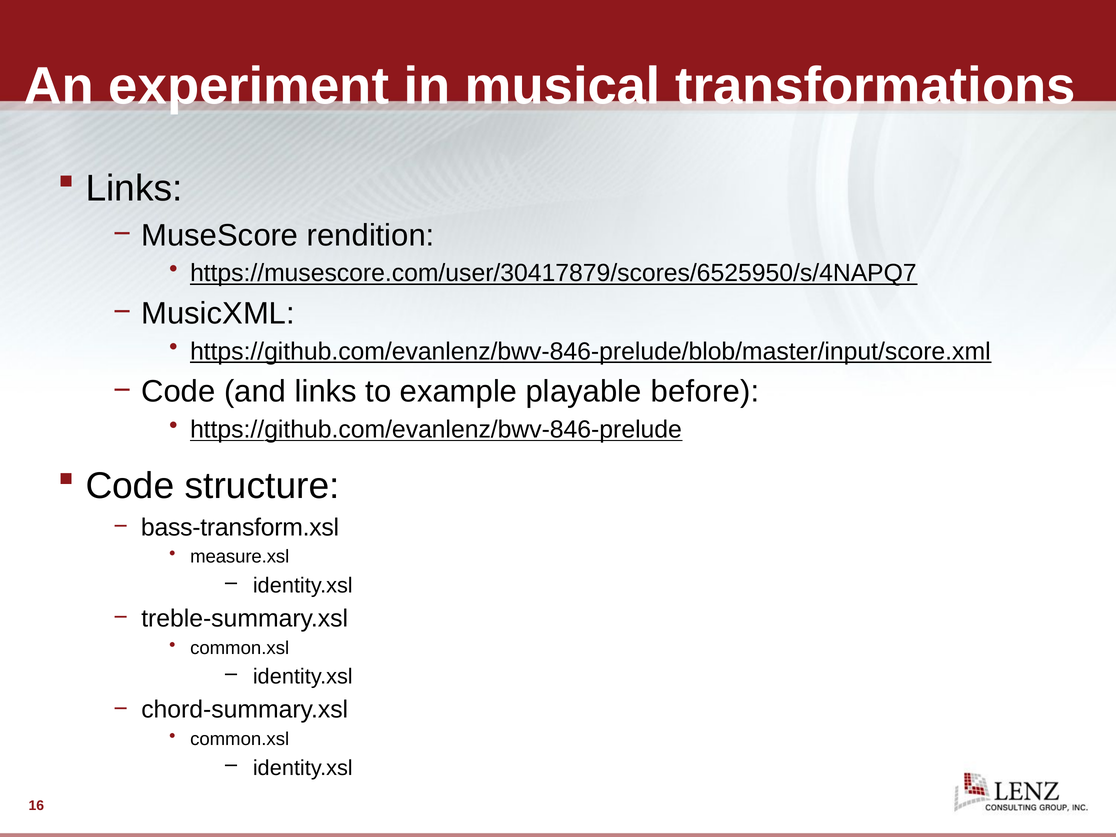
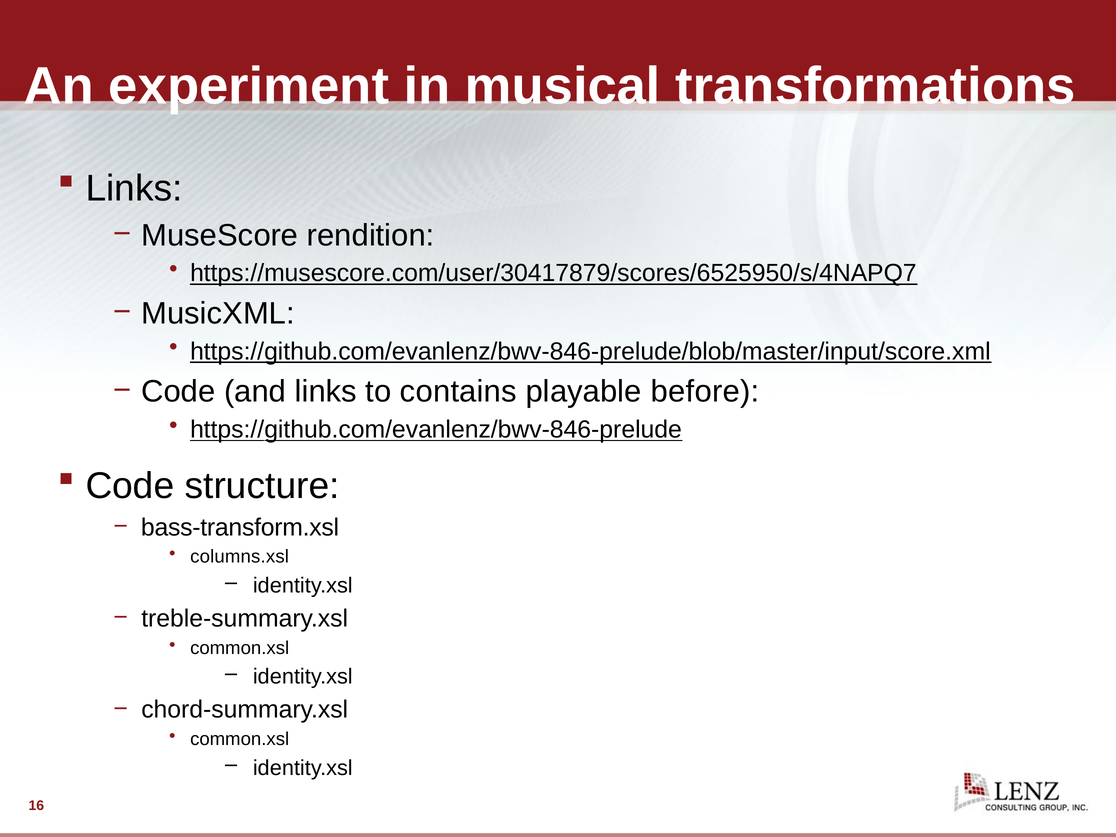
example: example -> contains (458, 392)
measure.xsl: measure.xsl -> columns.xsl (240, 557)
